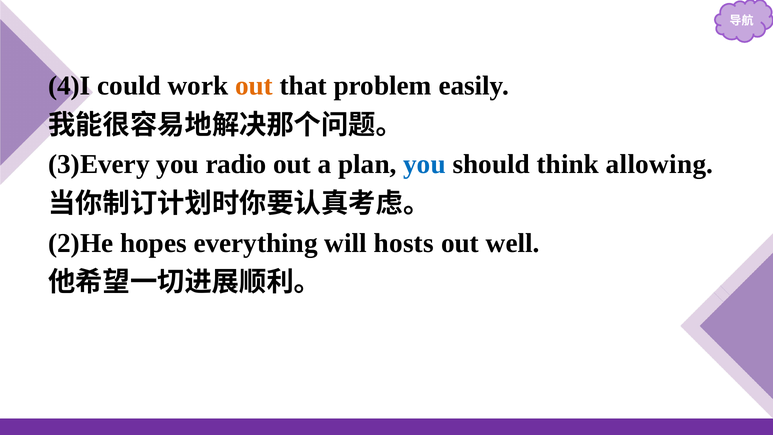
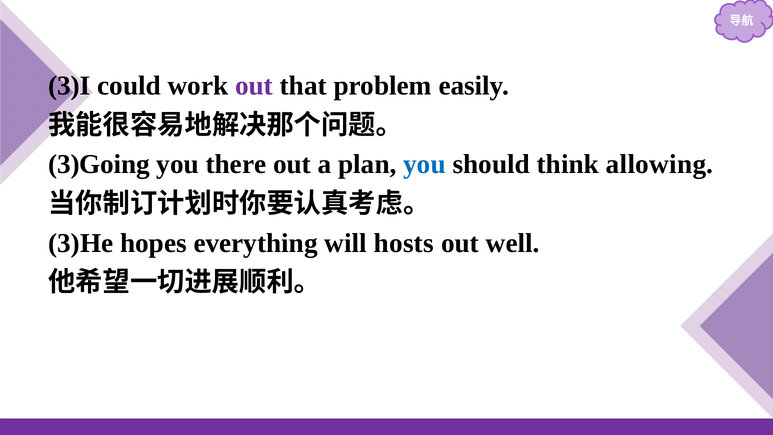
4)I: 4)I -> 3)I (69, 86)
out colour: orange -> purple (254, 86)
3)Every: 3)Every -> 3)Going (99, 164)
radio: radio -> there (236, 164)
2)He: 2)He -> 3)He (81, 243)
